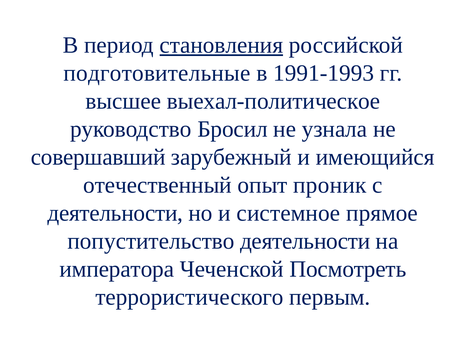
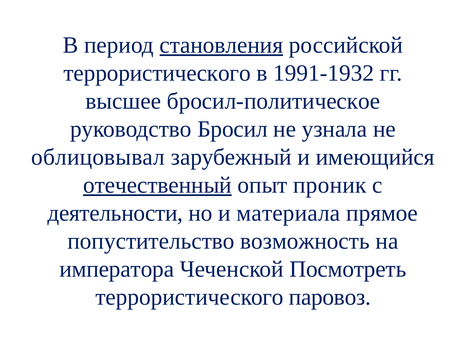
подготовительные: подготовительные -> террористического (157, 73)
1991-1993: 1991-1993 -> 1991-1932 (324, 73)
выехал-политическое: выехал-политическое -> бросил-политическое (274, 101)
совершавший: совершавший -> облицовывал (98, 157)
отечественный underline: none -> present (157, 185)
системное: системное -> материала (288, 213)
попустительство деятельности: деятельности -> возможность (305, 241)
первым: первым -> паровоз (330, 297)
